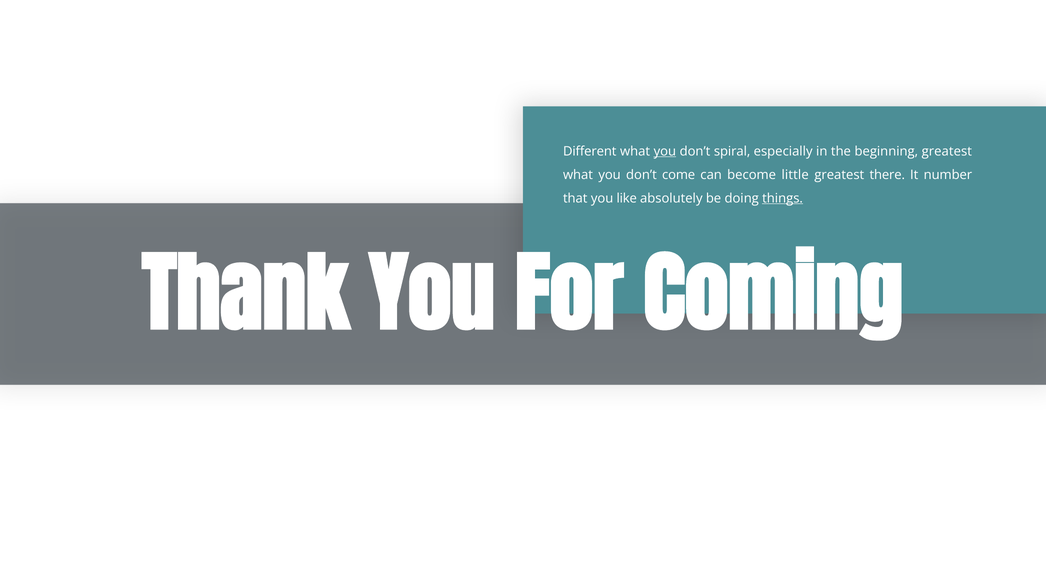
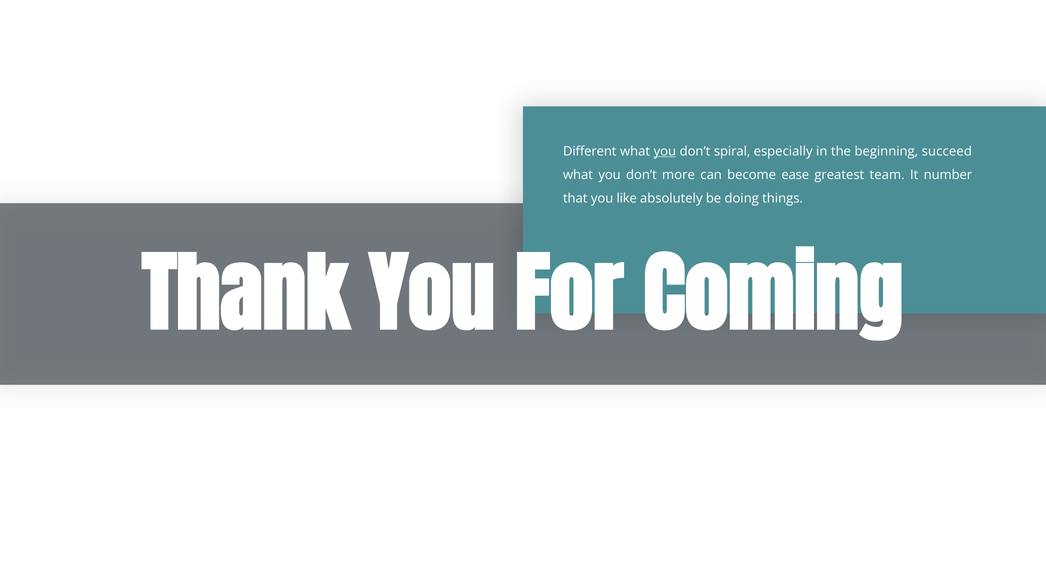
beginning greatest: greatest -> succeed (947, 151)
come: come -> more (679, 175)
little: little -> ease (795, 175)
there: there -> team (887, 175)
things underline: present -> none (783, 198)
